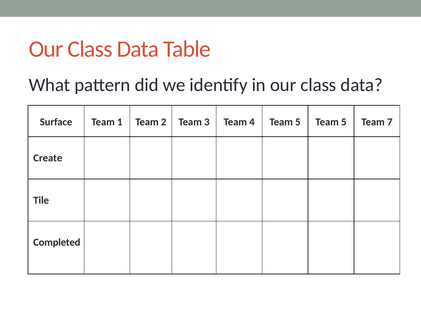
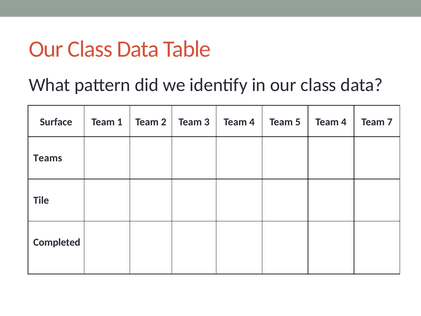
5 Team 5: 5 -> 4 (344, 122)
Create: Create -> Teams (48, 158)
